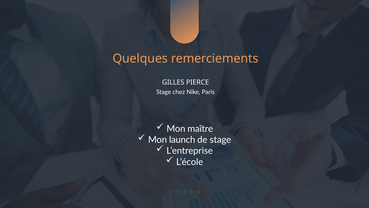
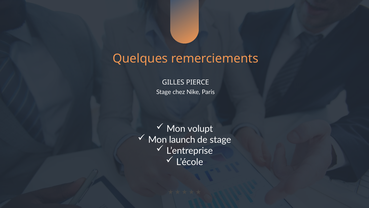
maître: maître -> volupt (200, 128)
